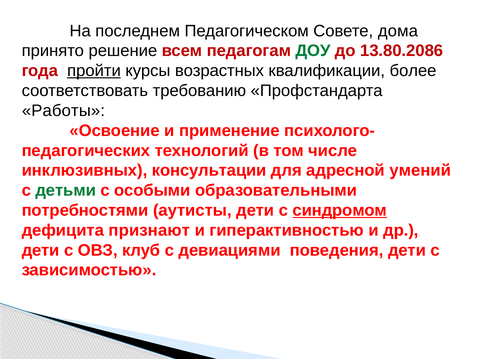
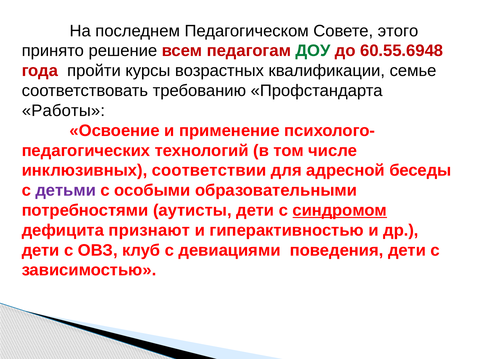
дома: дома -> этого (398, 31)
13.80.2086: 13.80.2086 -> 60.55.6948 (402, 51)
пройти underline: present -> none (94, 71)
более: более -> семье (413, 71)
консультации: консультации -> соответствии (209, 171)
умений: умений -> беседы (420, 171)
детьми colour: green -> purple (66, 191)
